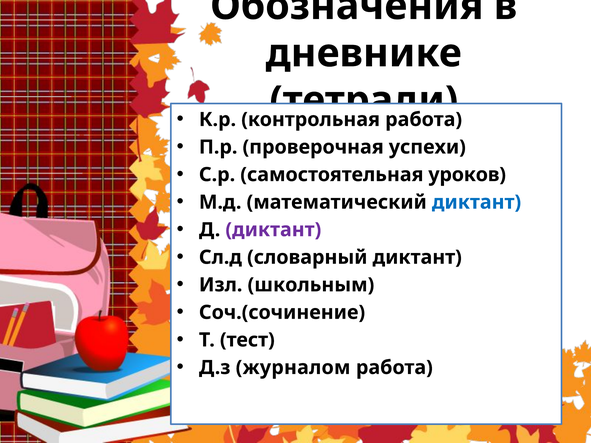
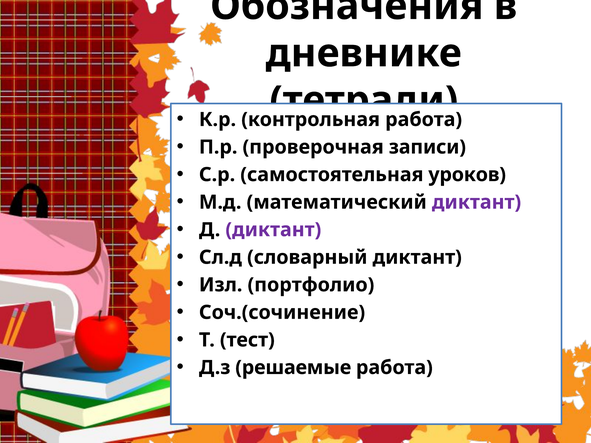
успехи: успехи -> записи (427, 147)
диктант colour: blue -> purple (477, 202)
школьным: школьным -> портфолио (311, 285)
журналом: журналом -> решаемые (293, 368)
